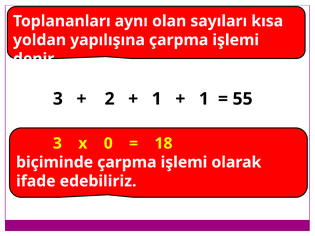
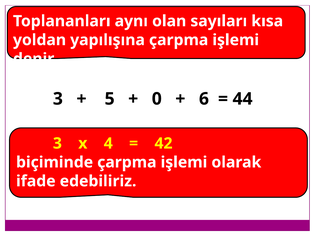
2: 2 -> 5 (110, 99)
1: 1 -> 0 (157, 99)
1: 1 -> 6 (204, 99)
55: 55 -> 44 (243, 99)
0: 0 -> 4 (108, 144)
18: 18 -> 42 (163, 144)
